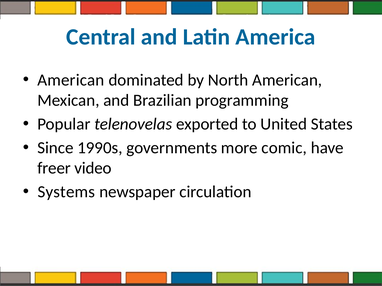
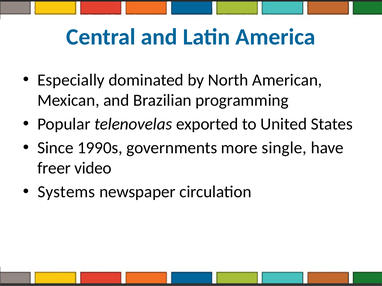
American: American -> Especially (71, 80)
comic: comic -> single (284, 148)
